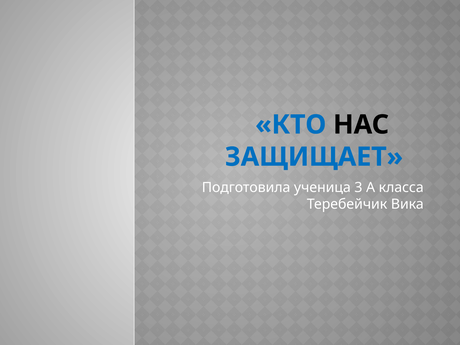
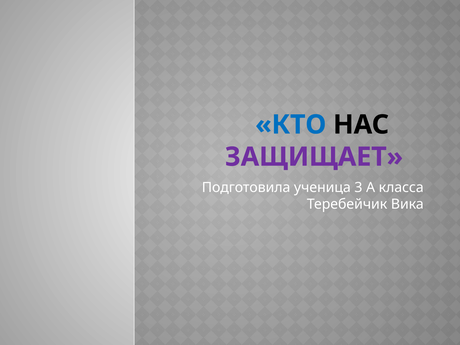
ЗАЩИЩАЕТ colour: blue -> purple (314, 157)
